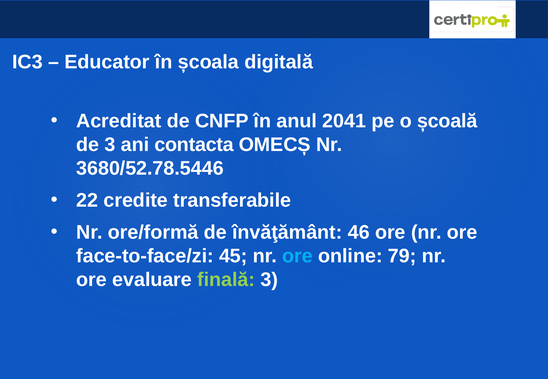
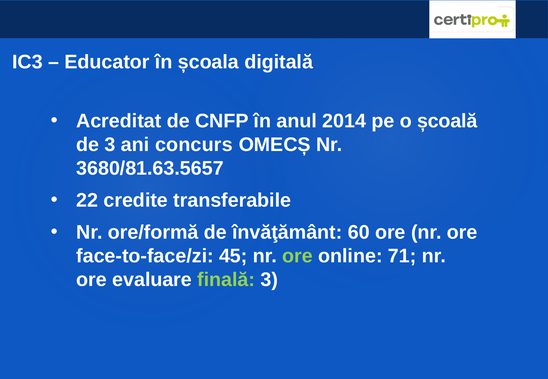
2041: 2041 -> 2014 (344, 121)
contacta: contacta -> concurs (194, 145)
3680/52.78.5446: 3680/52.78.5446 -> 3680/81.63.5657 (150, 169)
46: 46 -> 60 (359, 233)
ore colour: light blue -> light green (298, 256)
79: 79 -> 71 (402, 256)
